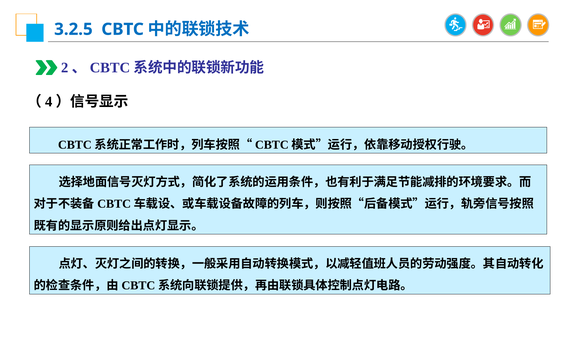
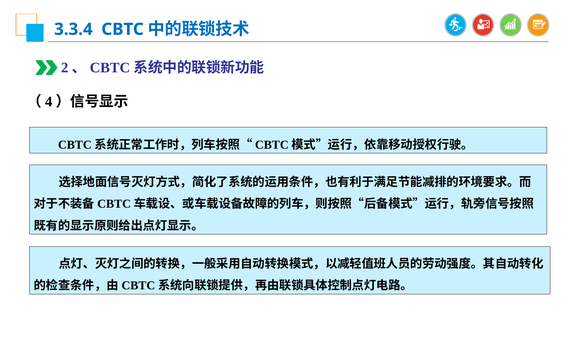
3.2.5: 3.2.5 -> 3.3.4 (73, 29)
